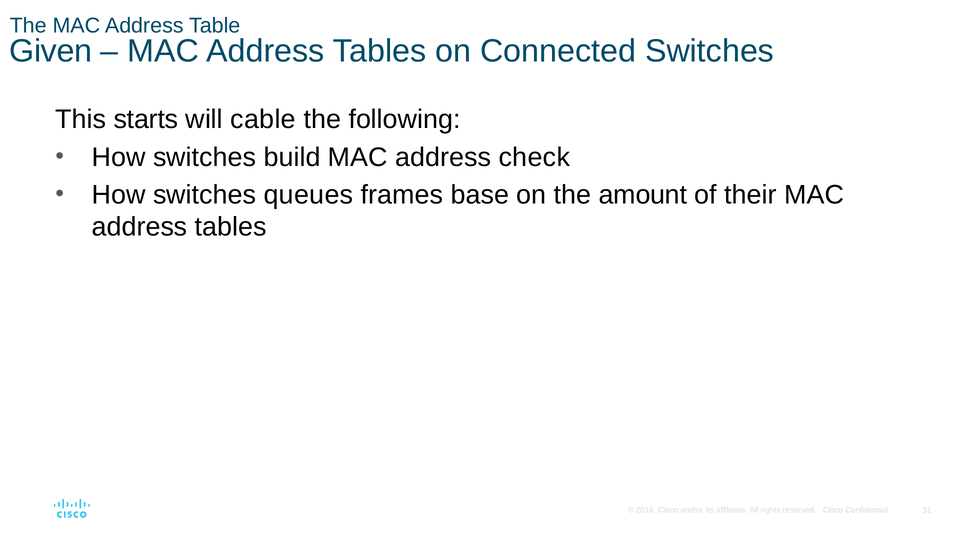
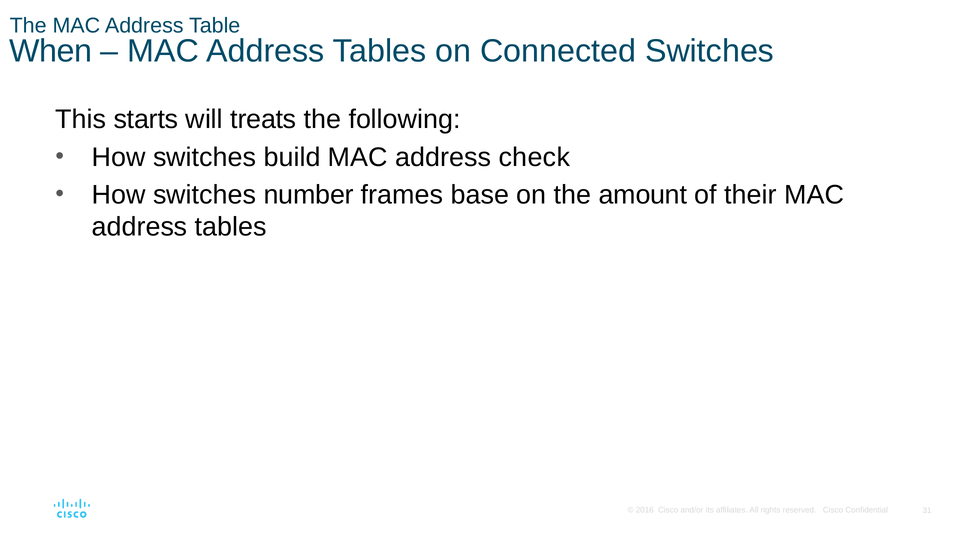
Given: Given -> When (51, 51)
cable: cable -> treats (263, 120)
queues: queues -> number (309, 195)
